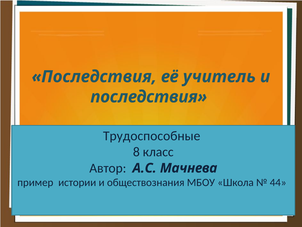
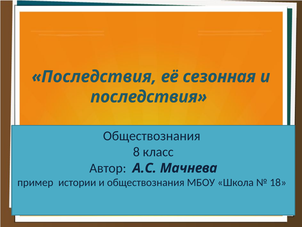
учитель: учитель -> сезонная (219, 76)
Трудоспособные: Трудоспособные -> Обществознания (152, 136)
44: 44 -> 18 (278, 182)
